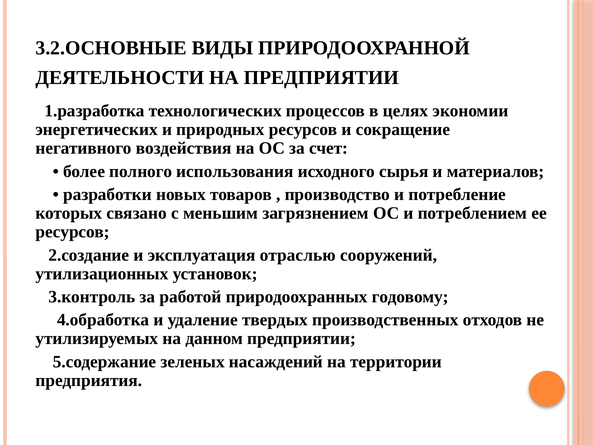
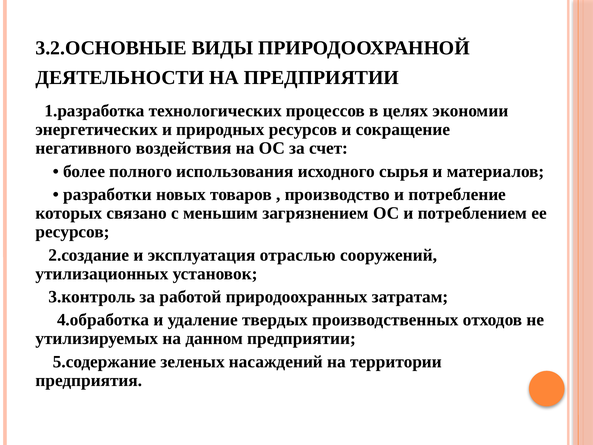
годовому: годовому -> затратам (410, 297)
